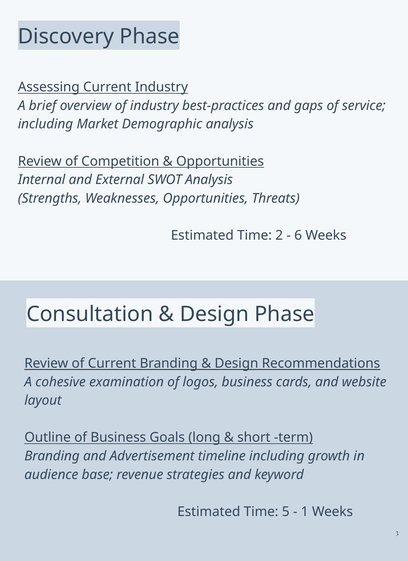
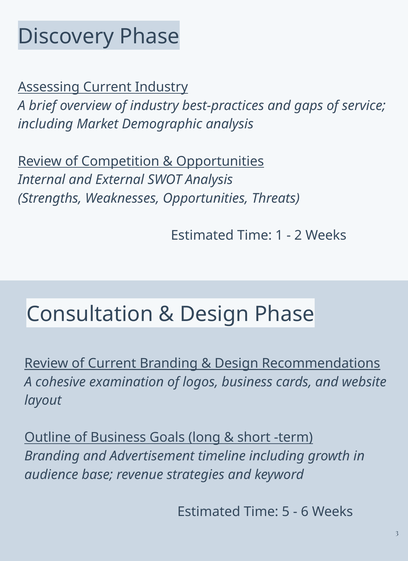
2: 2 -> 1 (279, 236)
6: 6 -> 2 (298, 236)
1: 1 -> 6 (305, 512)
